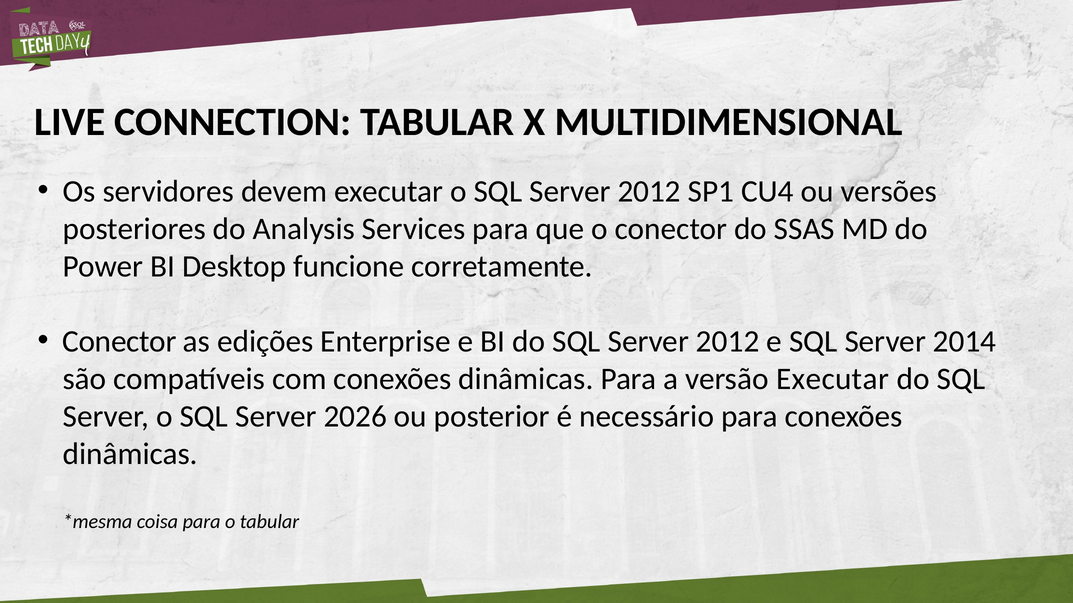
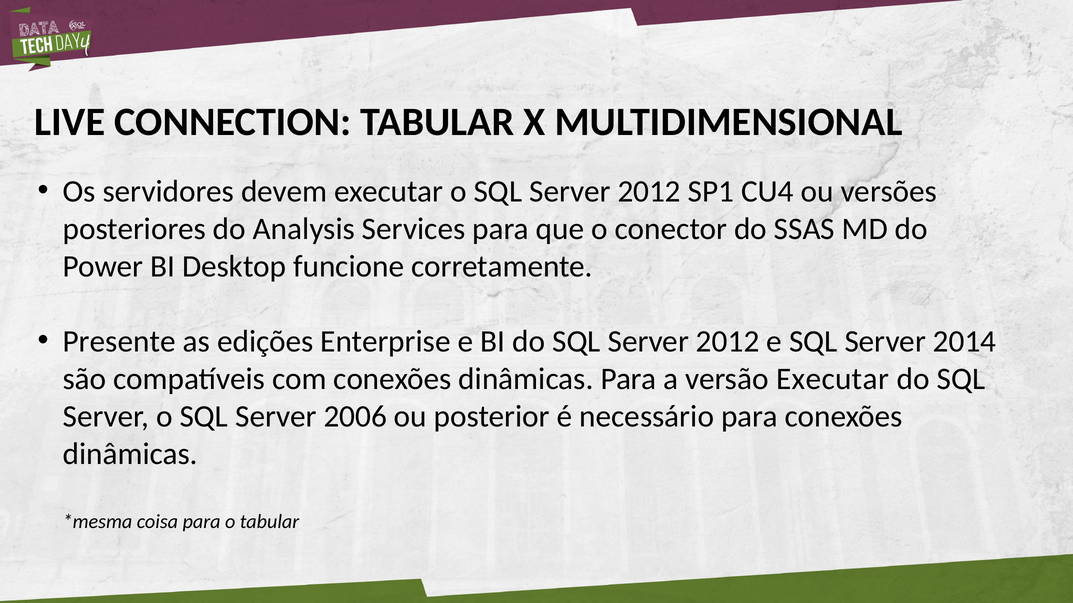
Conector: Conector -> Presente (119, 342)
2026: 2026 -> 2006 (355, 417)
